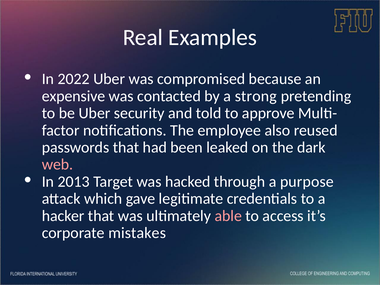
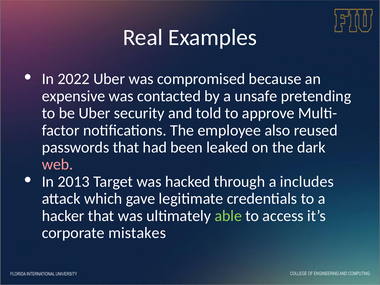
strong: strong -> unsafe (256, 96)
purpose: purpose -> includes (307, 182)
able colour: pink -> light green (228, 216)
